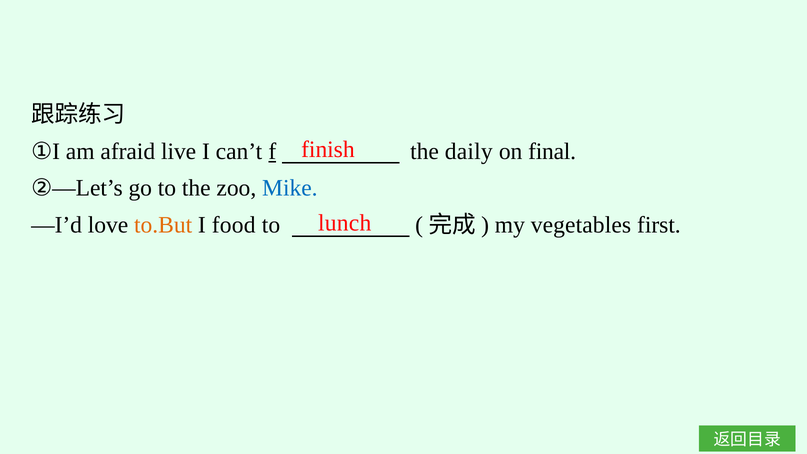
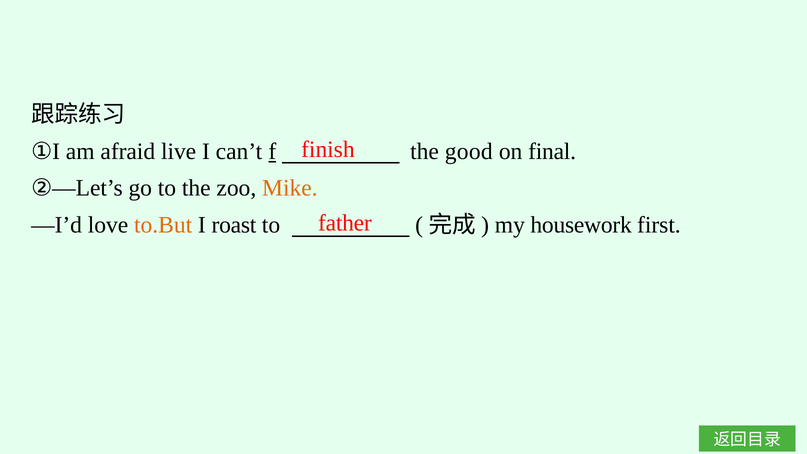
daily: daily -> good (469, 151)
Mike colour: blue -> orange (290, 188)
lunch: lunch -> father (345, 223)
food: food -> roast (234, 225)
vegetables: vegetables -> housework (581, 225)
